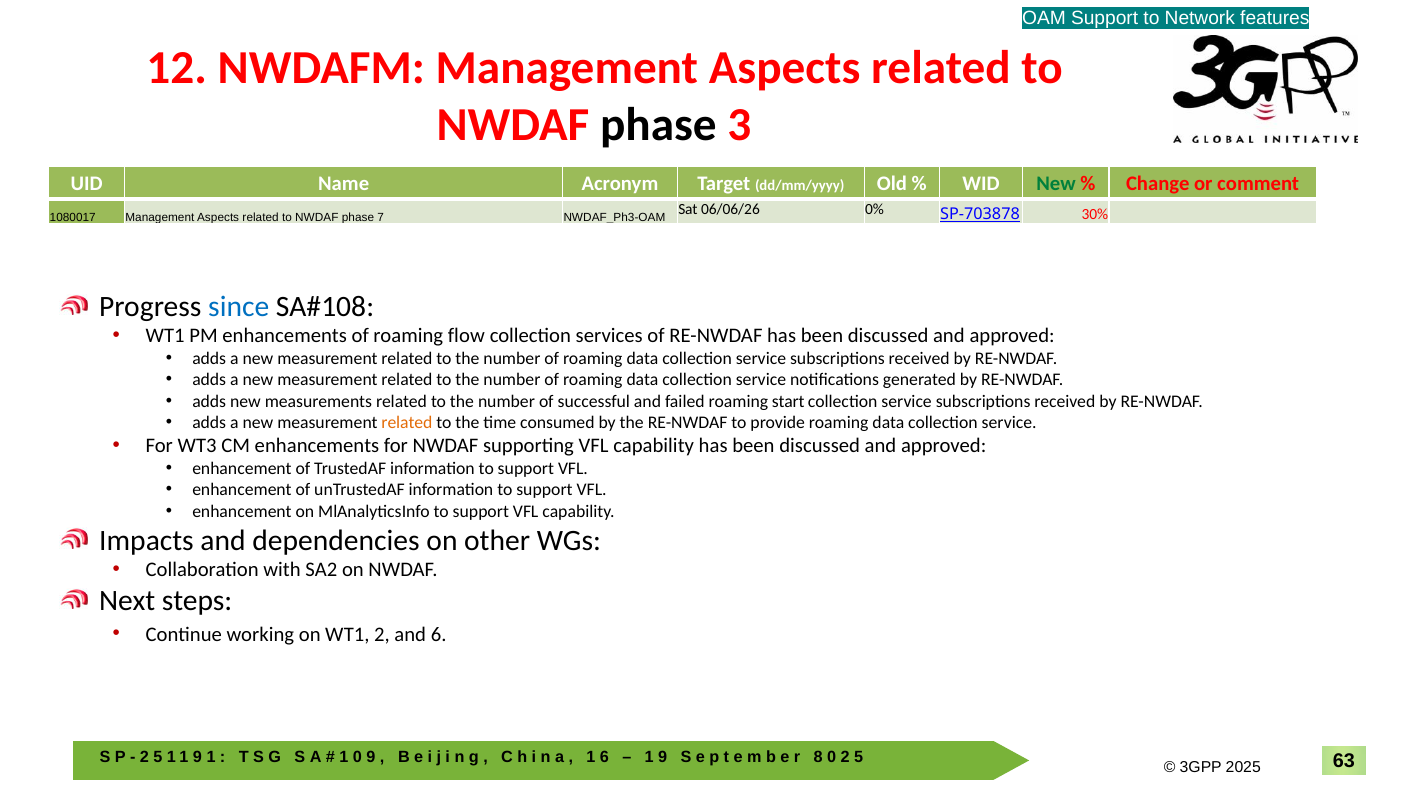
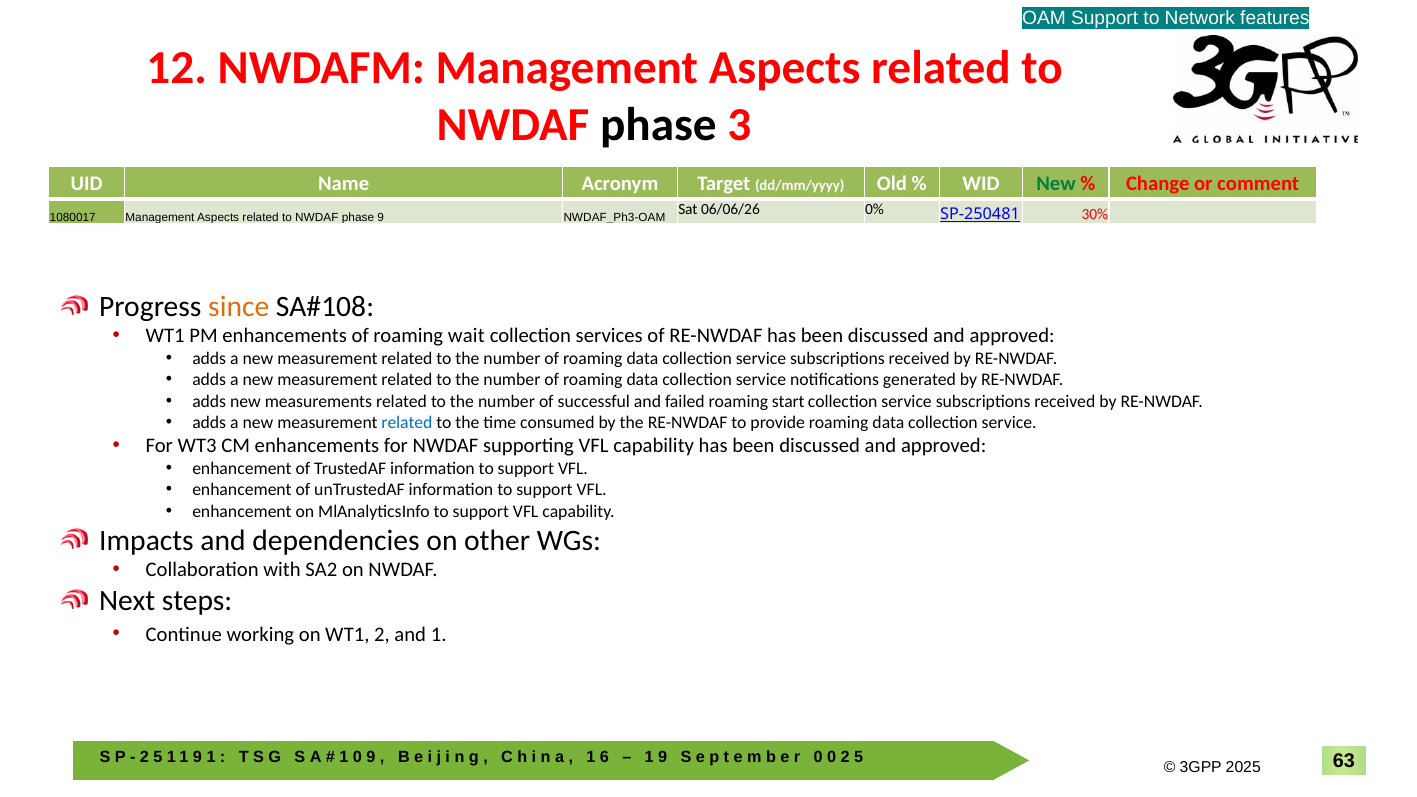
phase 7: 7 -> 9 (381, 218)
SP-703878: SP-703878 -> SP-250481 (980, 214)
since colour: blue -> orange (239, 307)
flow: flow -> wait (466, 336)
related colour: orange -> blue (407, 423)
and 6: 6 -> 1 (439, 634)
8: 8 -> 0 (818, 757)
